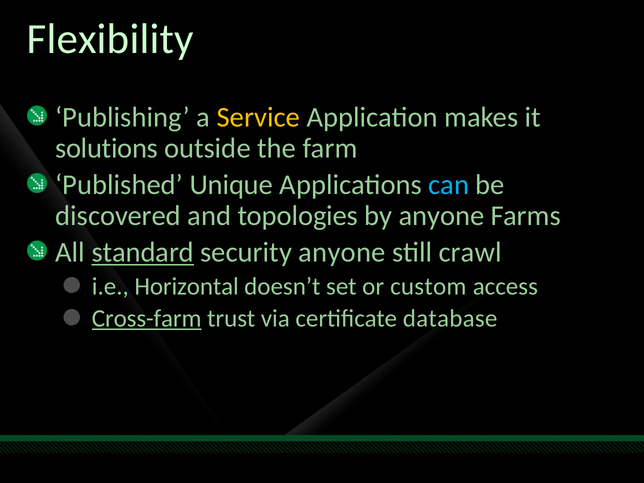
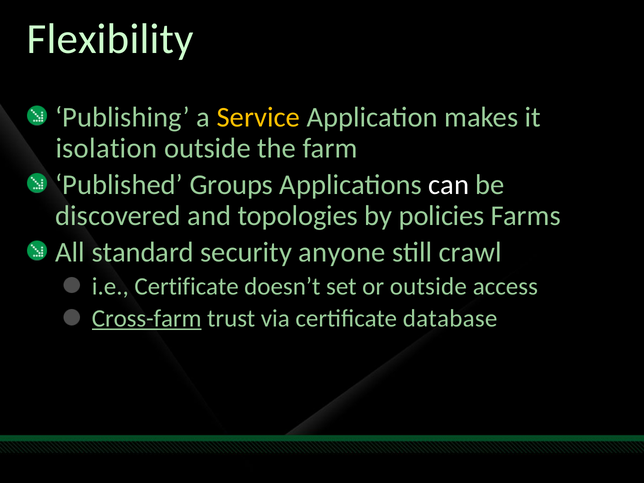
solutions: solutions -> isolation (106, 148)
Unique: Unique -> Groups (231, 185)
can colour: light blue -> white (449, 185)
by anyone: anyone -> policies (442, 216)
standard underline: present -> none (143, 252)
i.e Horizontal: Horizontal -> Certificate (187, 287)
or custom: custom -> outside (428, 287)
